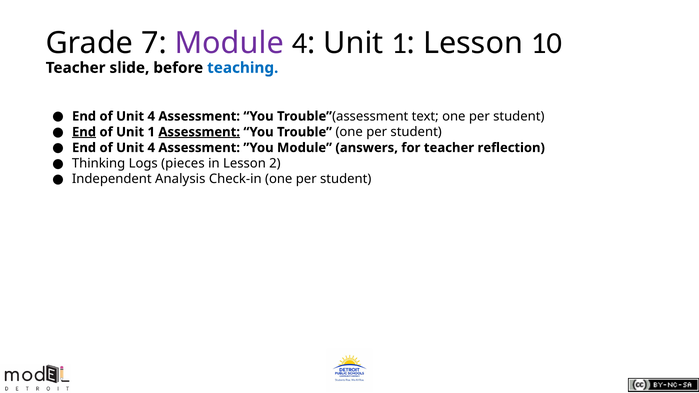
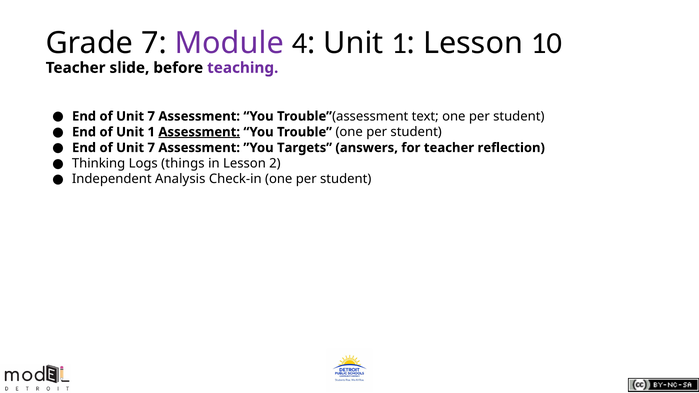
teaching colour: blue -> purple (243, 68)
4: 4 -> 7 (151, 116)
End underline: present -> none (84, 132)
4: 4 -> 7 (151, 148)
”You Module: Module -> Targets (305, 148)
pieces: pieces -> things (183, 164)
